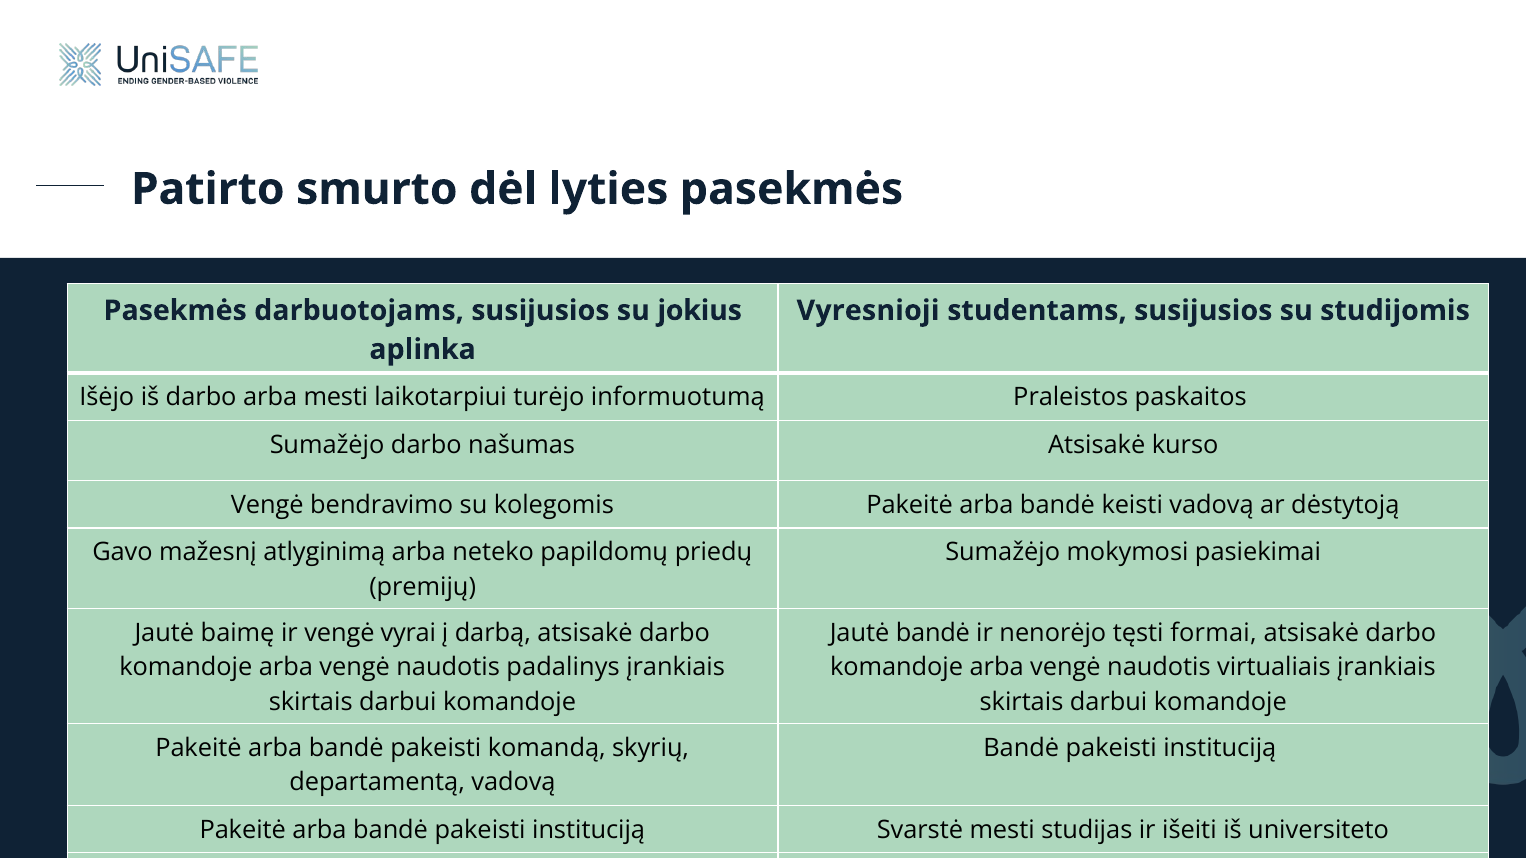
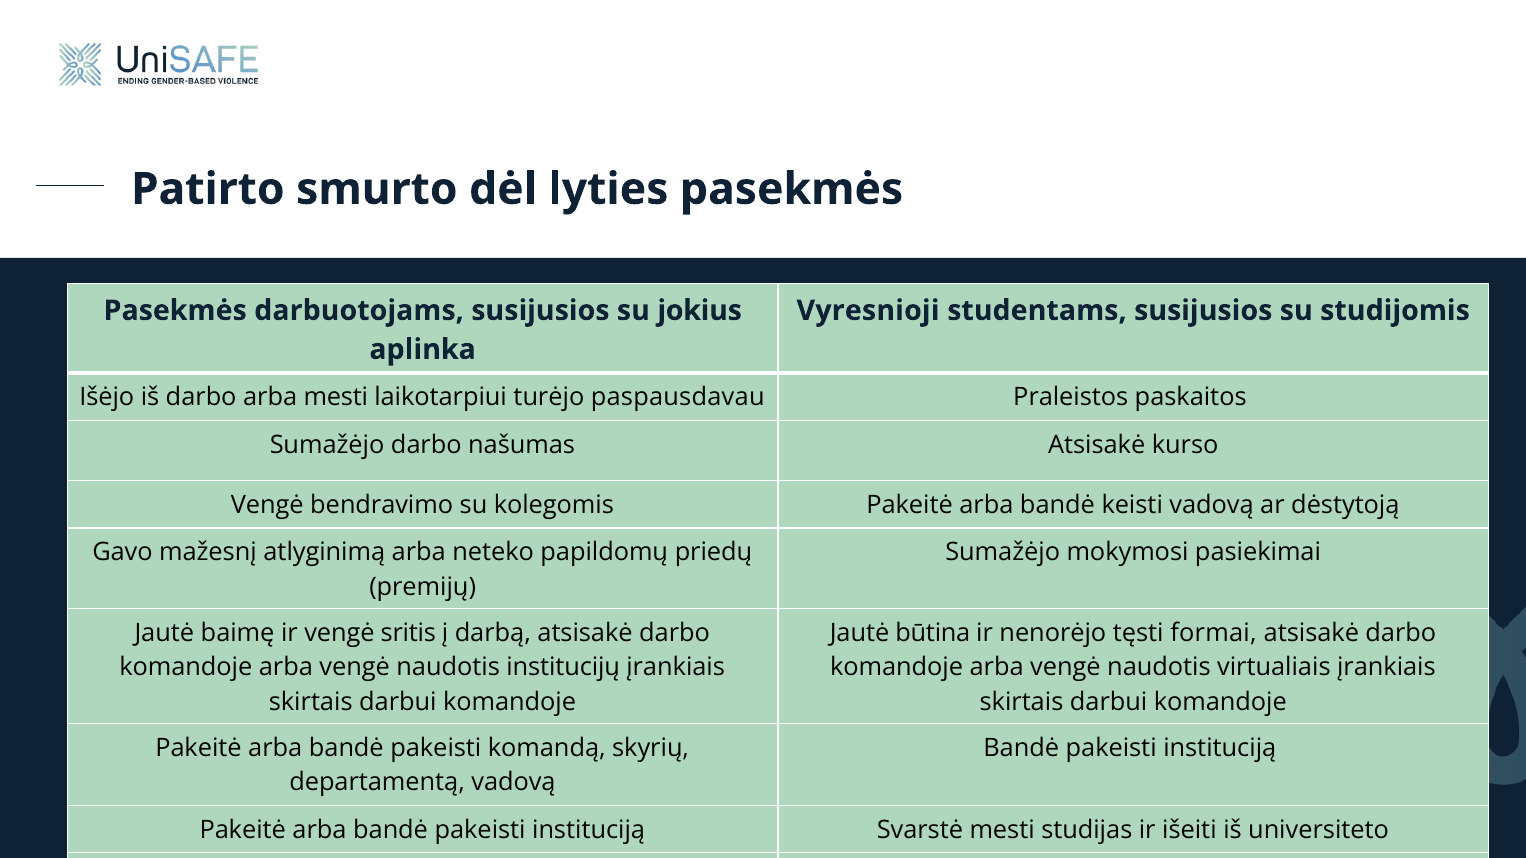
informuotumą: informuotumą -> paspausdavau (678, 398)
vyrai: vyrai -> sritis (408, 633)
Jautė bandė: bandė -> būtina (933, 633)
padalinys: padalinys -> institucijų (563, 668)
